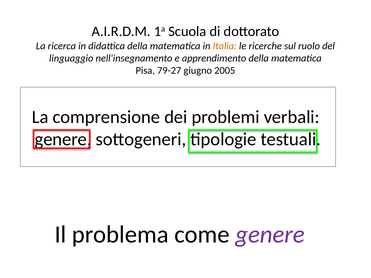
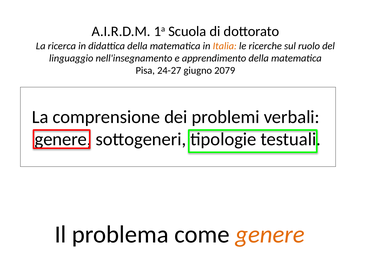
79-27: 79-27 -> 24-27 (169, 71)
2005: 2005 -> 2079 (225, 71)
genere colour: purple -> orange (270, 235)
